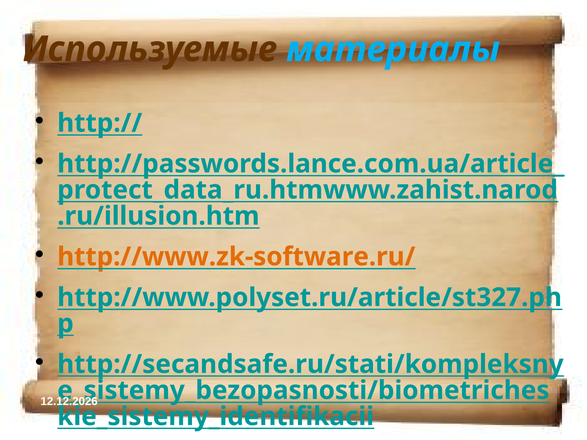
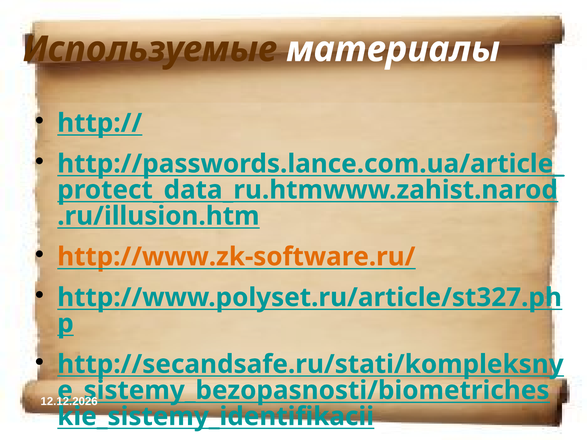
материалы colour: light blue -> white (393, 49)
